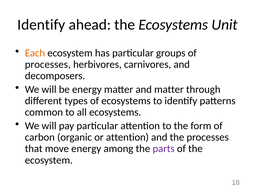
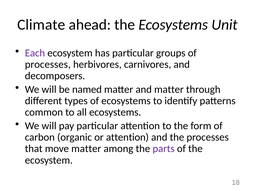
Identify: Identify -> Climate (41, 25)
Each colour: orange -> purple (35, 53)
be energy: energy -> named (87, 89)
move energy: energy -> matter (86, 149)
